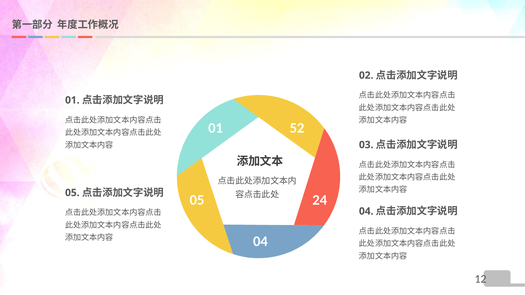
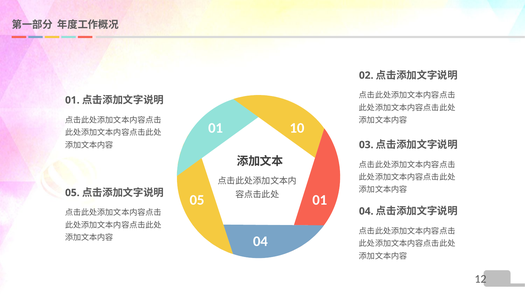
52: 52 -> 10 (297, 128)
05 24: 24 -> 01 (320, 200)
